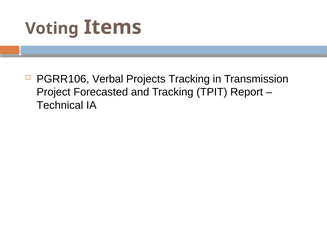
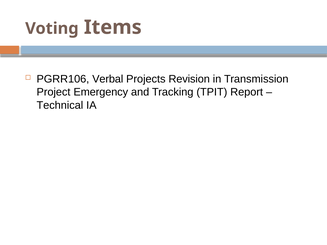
Projects Tracking: Tracking -> Revision (189, 79)
Forecasted: Forecasted -> Emergency (101, 92)
